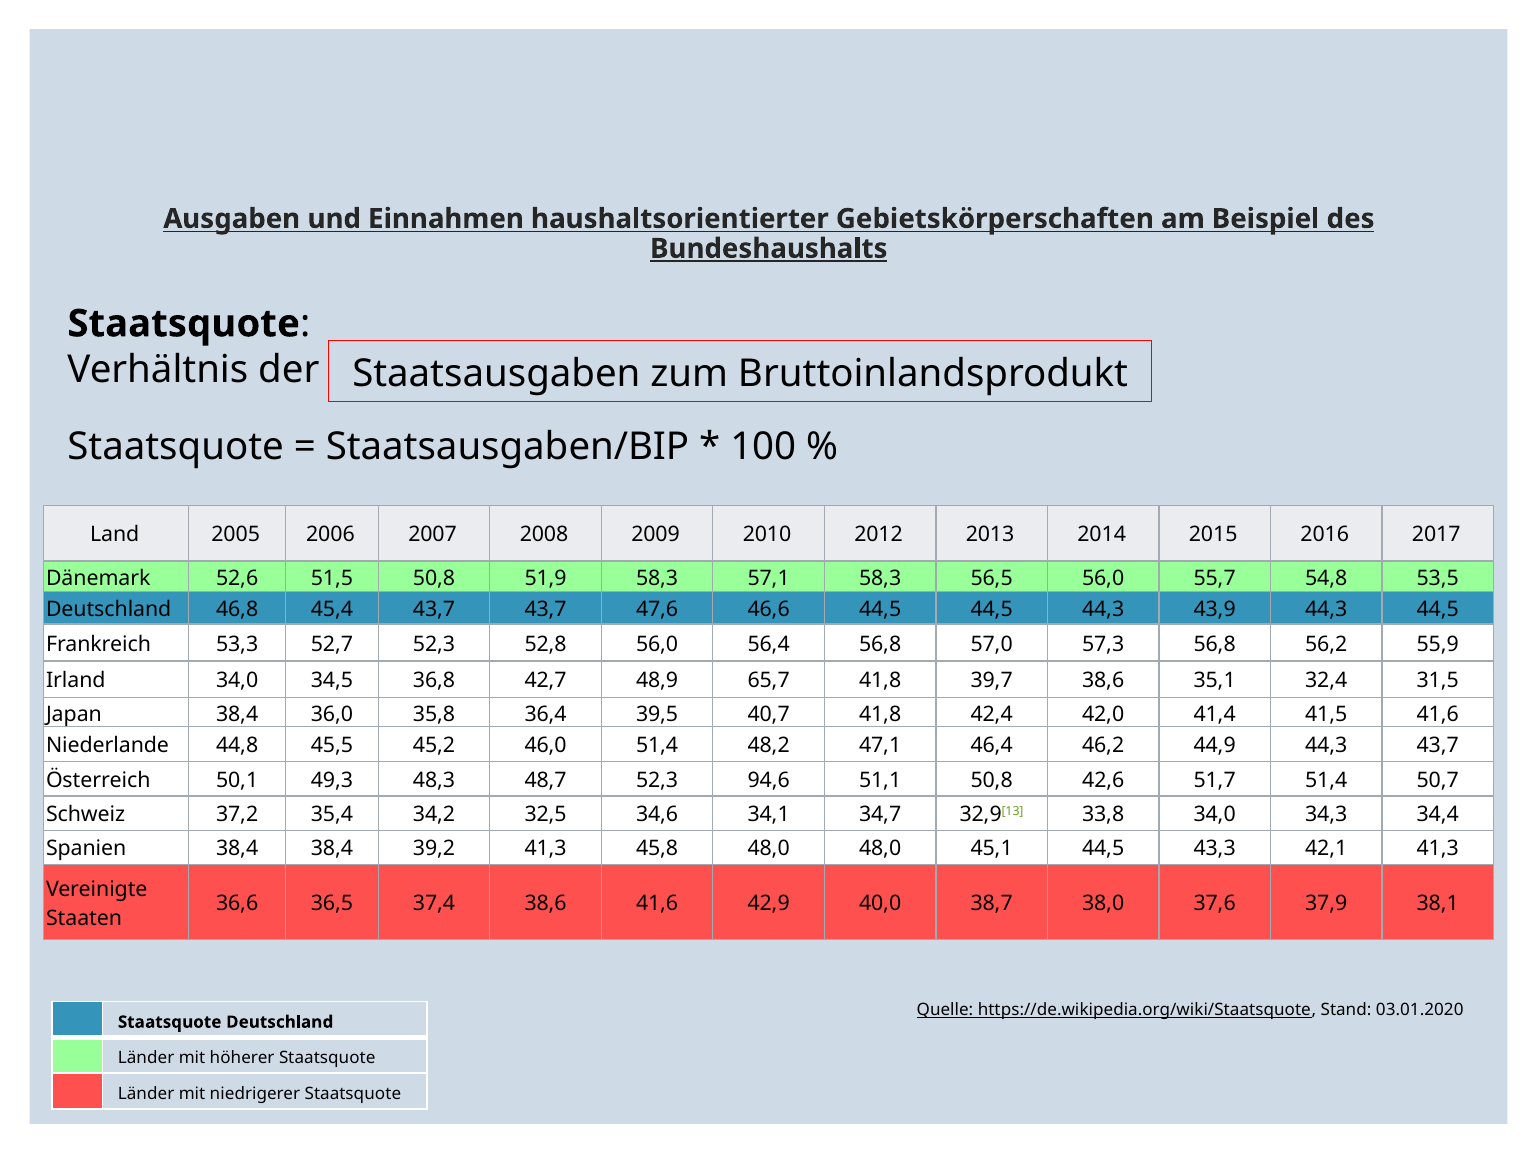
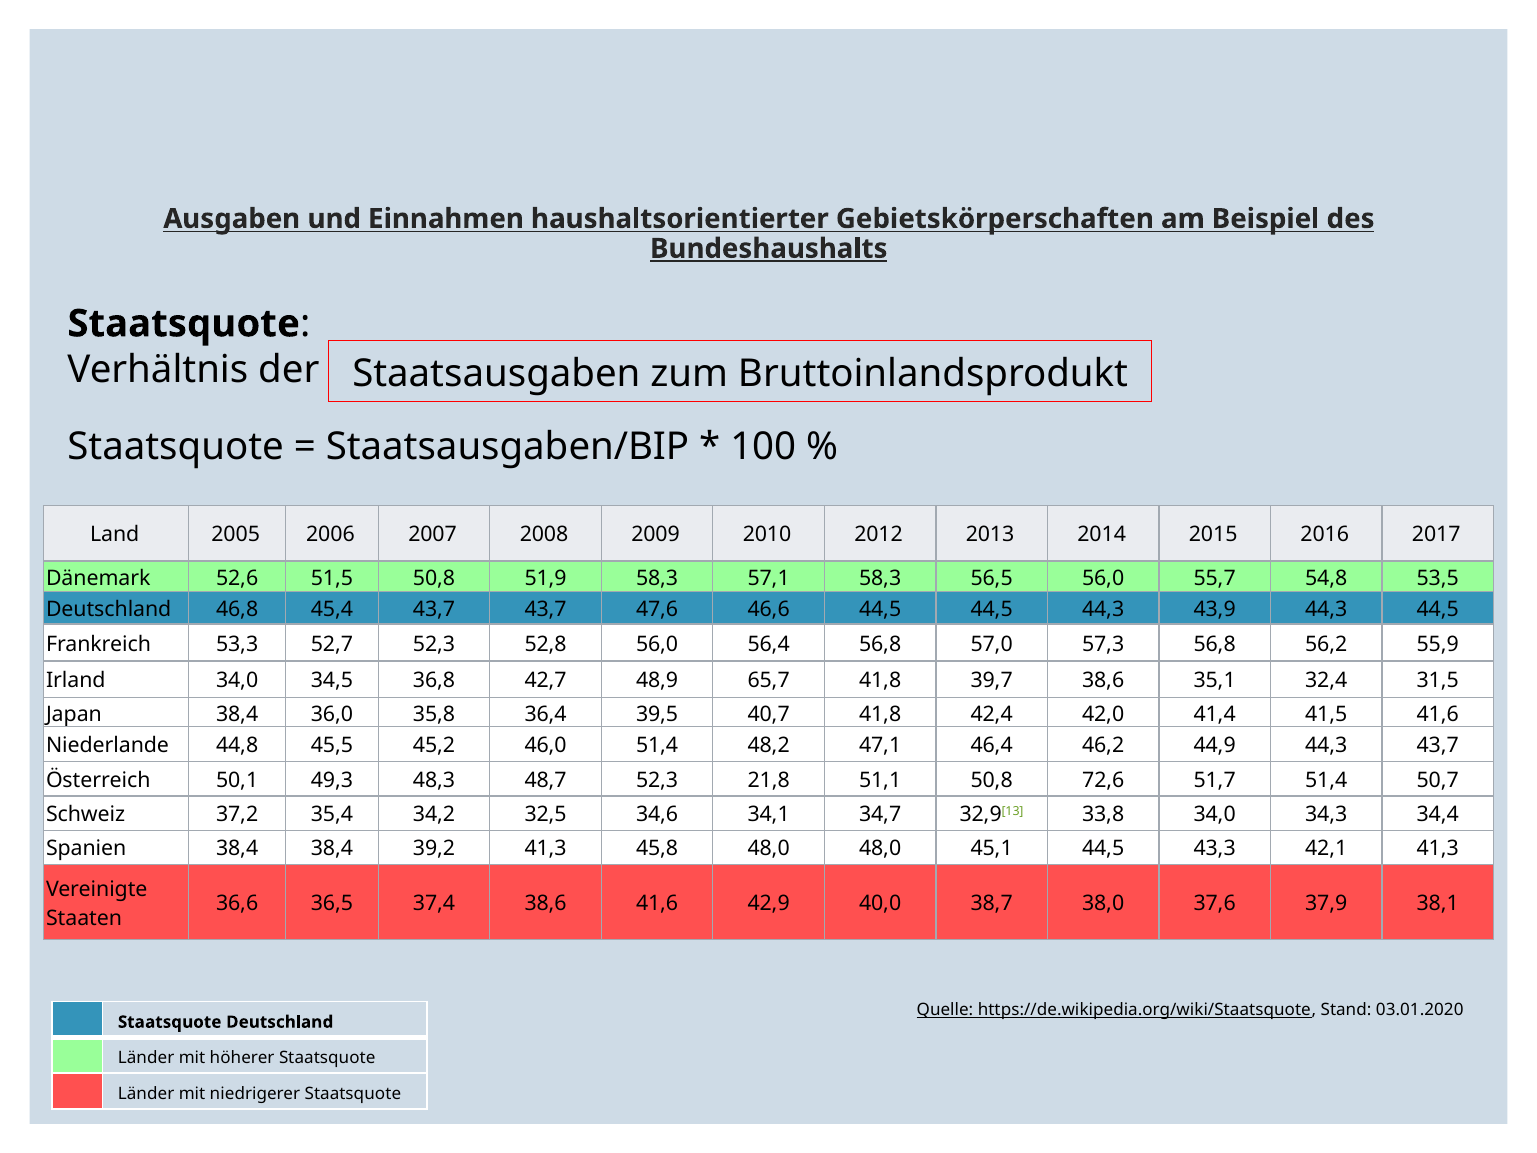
94,6: 94,6 -> 21,8 (769, 780)
42,6: 42,6 -> 72,6 (1103, 780)
